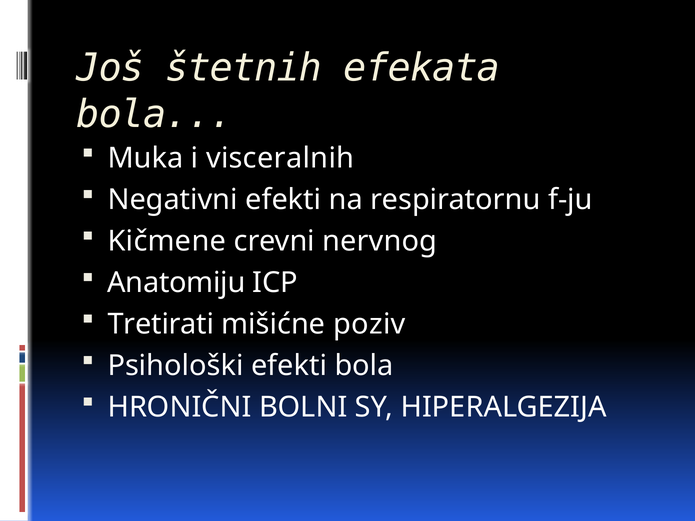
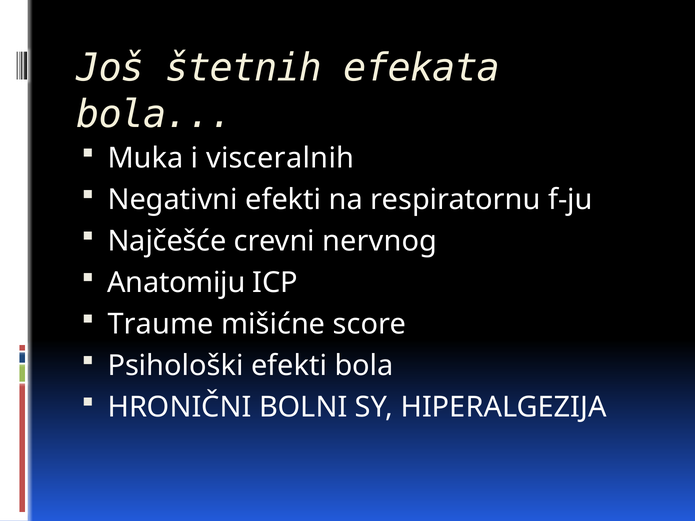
Kičmene: Kičmene -> Najčešće (167, 241)
Tretirati: Tretirati -> Traume (161, 324)
poziv: poziv -> score (370, 324)
